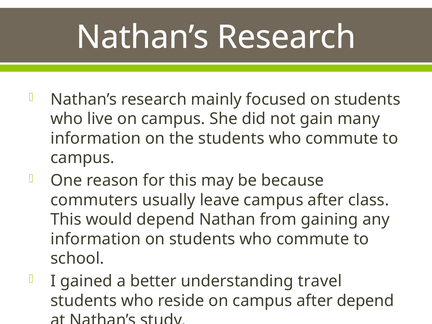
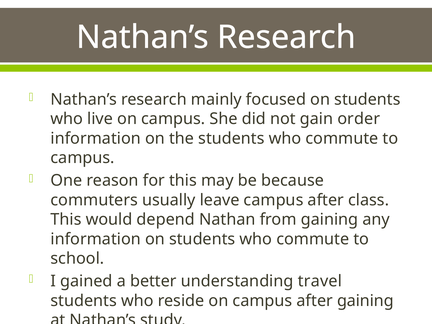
many: many -> order (359, 119)
after depend: depend -> gaining (365, 301)
